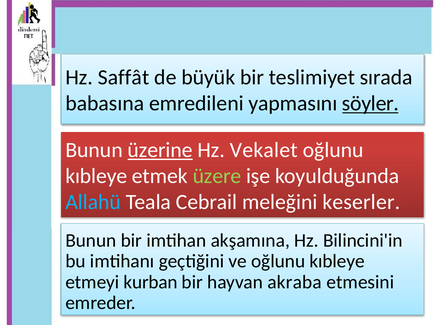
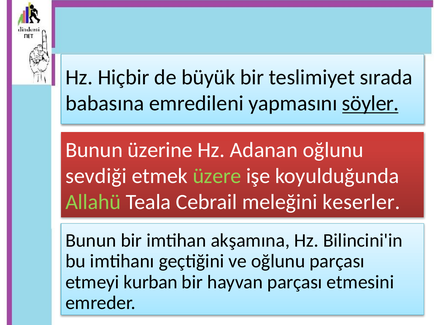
Saffât: Saffât -> Hiçbir (124, 78)
üzerine underline: present -> none (160, 150)
Vekalet: Vekalet -> Adanan (264, 150)
kıbleye: kıbleye -> sevdiği (96, 176)
Allahü colour: light blue -> light green (93, 202)
ve oğlunu kıbleye: kıbleye -> parçası (337, 262)
hayvan akraba: akraba -> parçası (295, 282)
